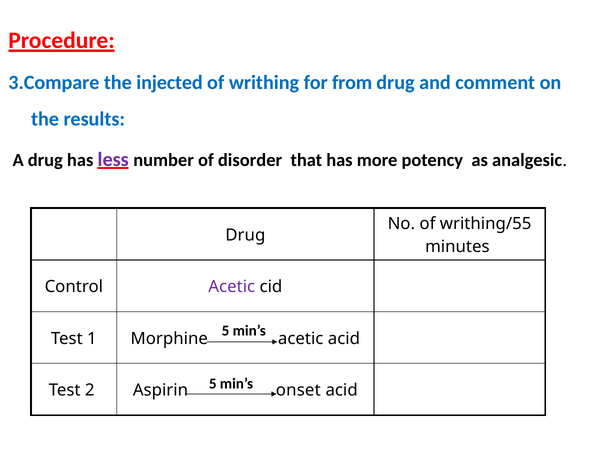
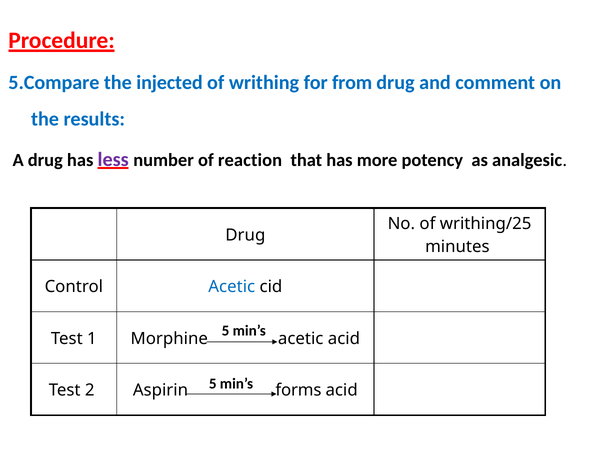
3.Compare: 3.Compare -> 5.Compare (54, 83)
disorder: disorder -> reaction (250, 160)
writhing/55: writhing/55 -> writhing/25 (486, 223)
Acetic colour: purple -> blue (232, 287)
onset: onset -> forms (298, 390)
